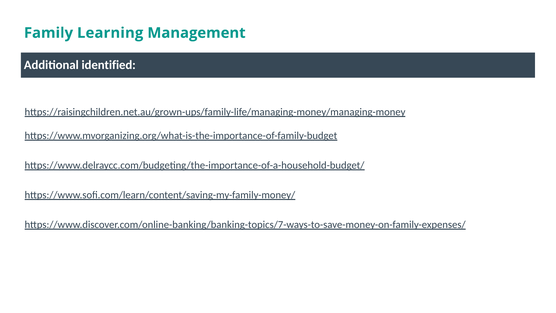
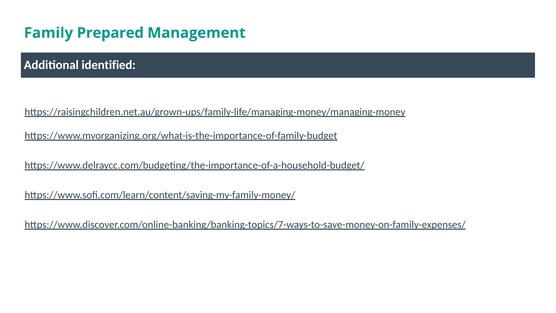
Learning: Learning -> Prepared (110, 33)
